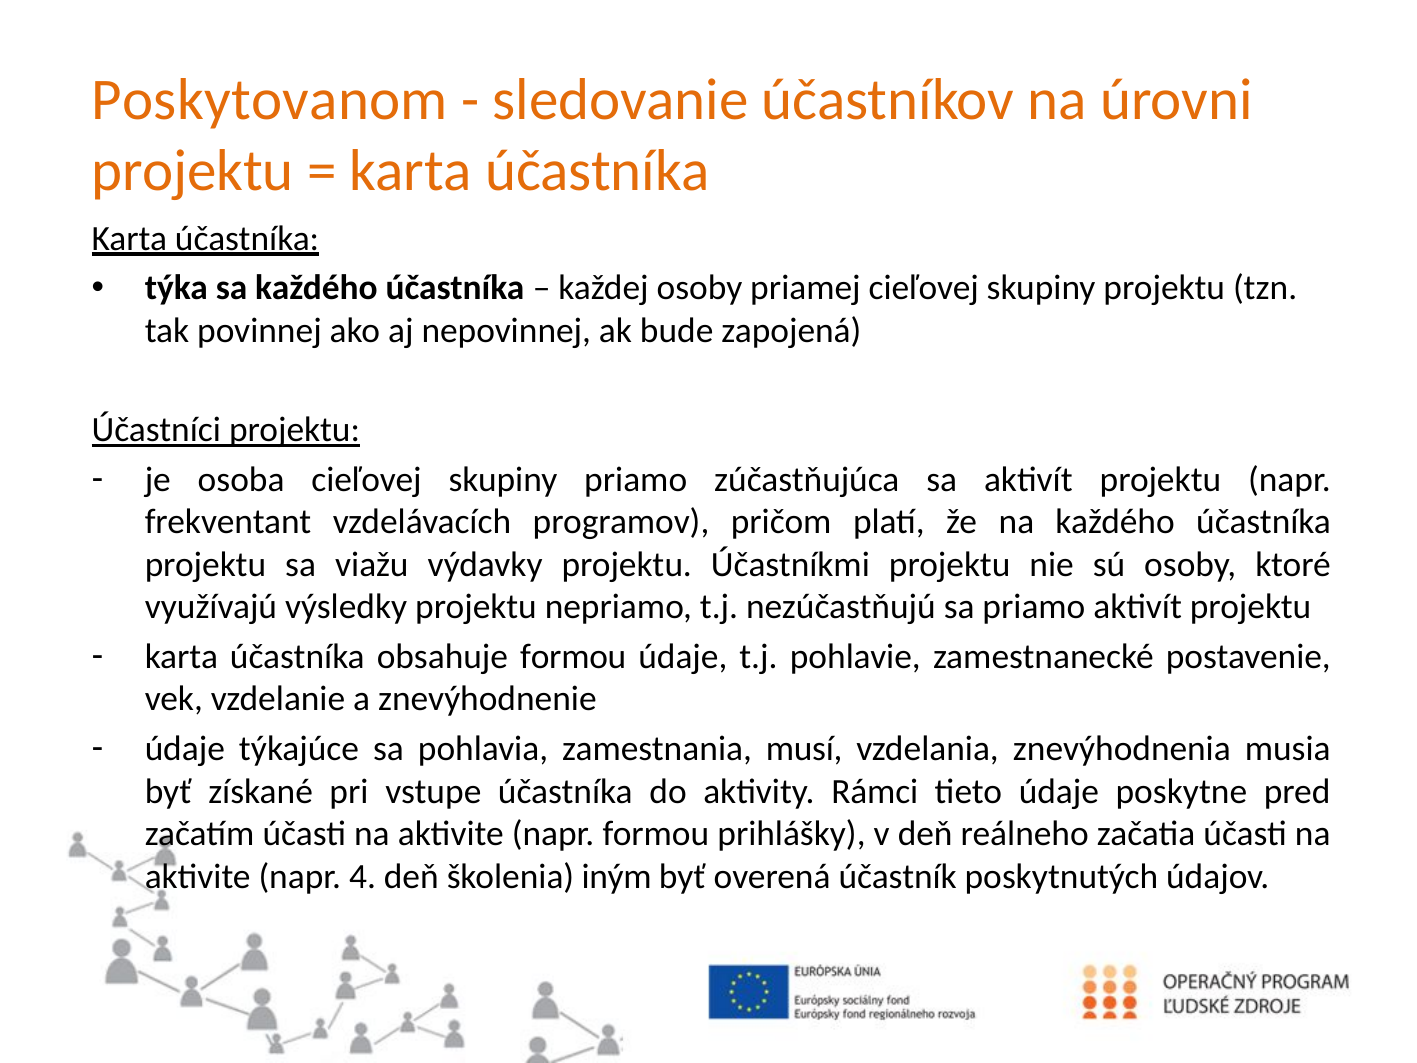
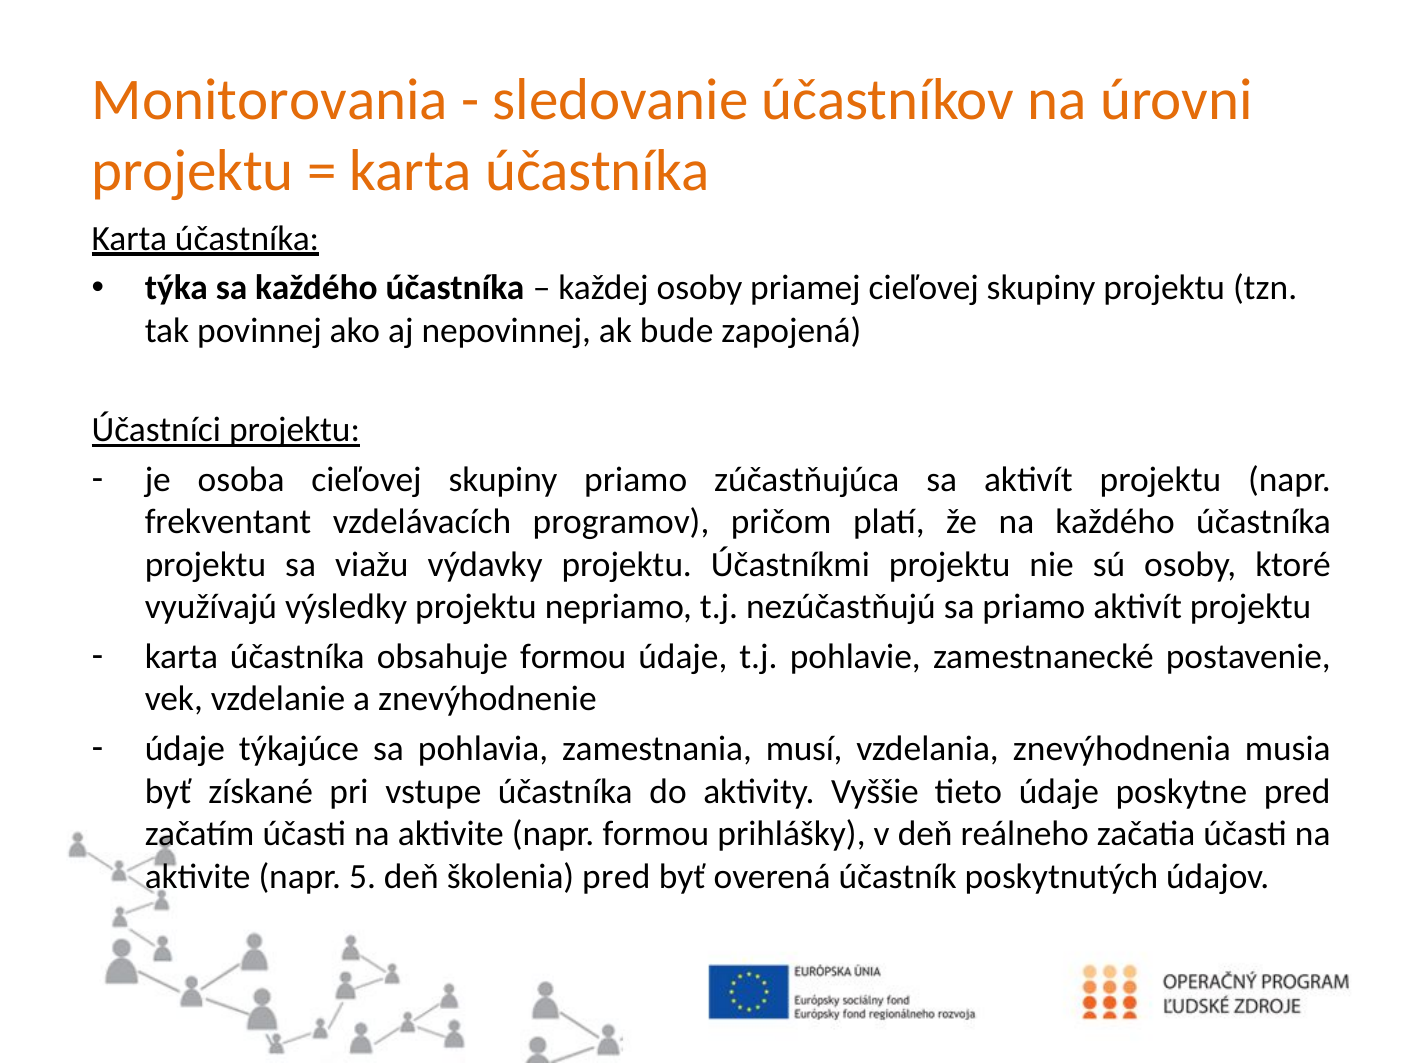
Poskytovanom: Poskytovanom -> Monitorovania (270, 100)
Rámci: Rámci -> Vyššie (875, 791)
4: 4 -> 5 (363, 876)
školenia iným: iným -> pred (616, 876)
